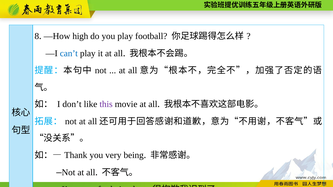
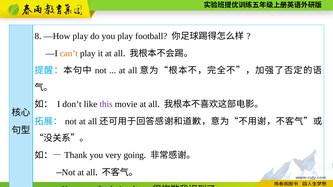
—How high: high -> play (80, 36)
can’t colour: blue -> orange (69, 53)
very being: being -> going (134, 156)
